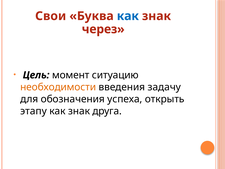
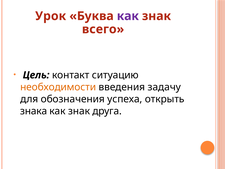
Свои: Свои -> Урок (51, 16)
как colour: blue -> purple (128, 16)
через: через -> всего (103, 29)
момент: момент -> контакт (71, 75)
этапу: этапу -> знака (34, 111)
